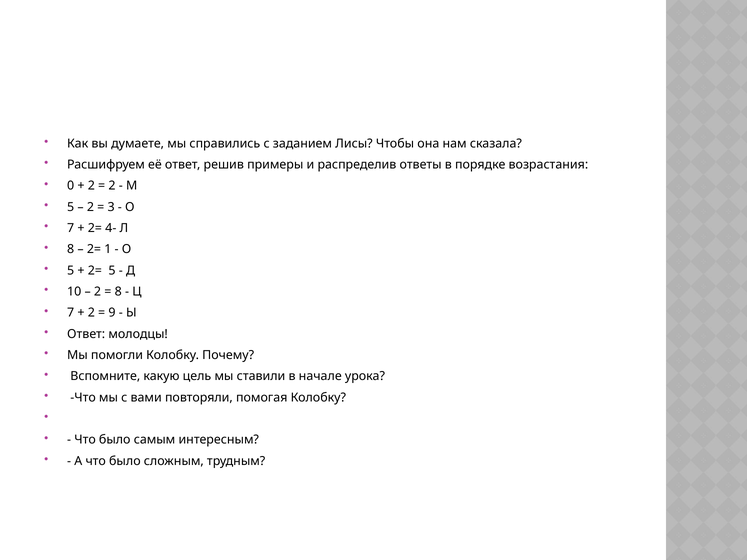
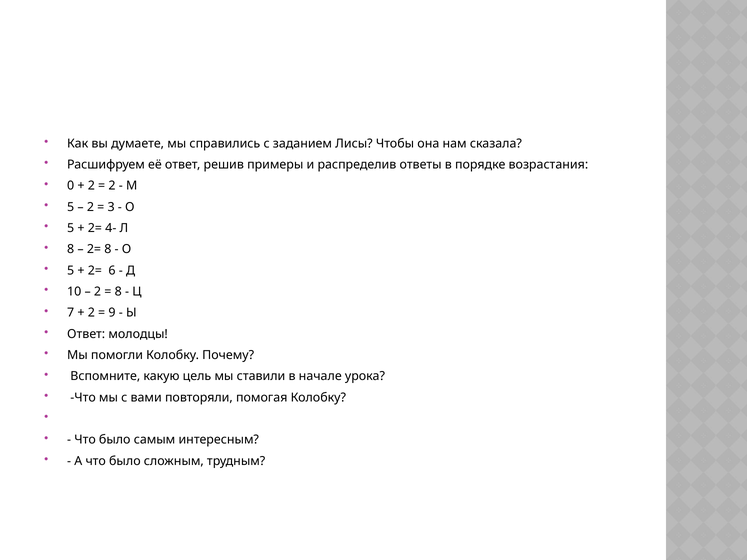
7: 7 -> 5 (71, 228)
2= 1: 1 -> 8 (108, 249)
2= 5: 5 -> 6 (112, 271)
